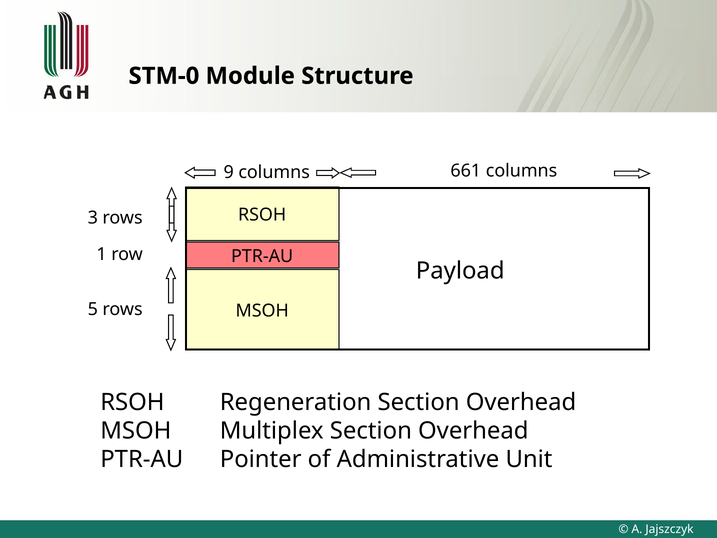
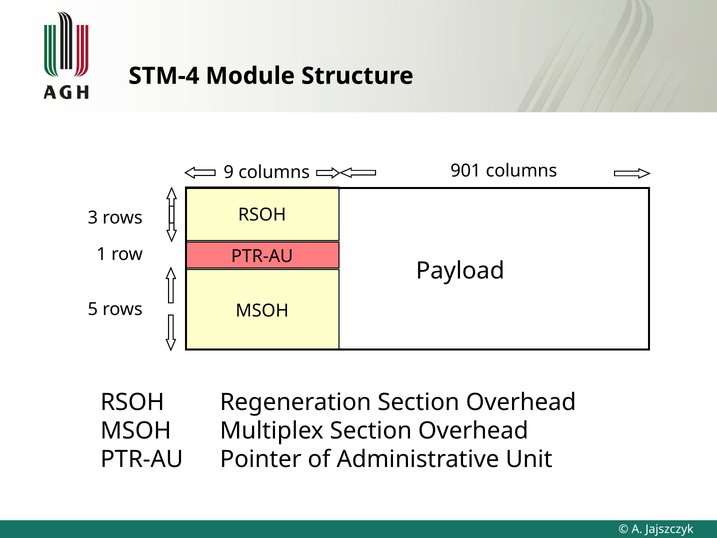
STM-0: STM-0 -> STM-4 (164, 76)
661: 661 -> 901 (466, 171)
